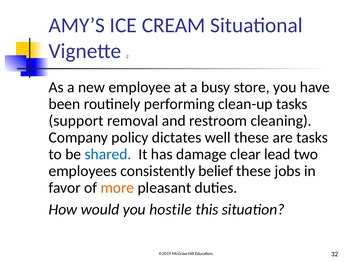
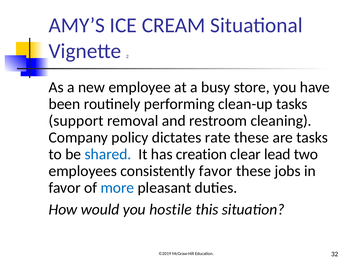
well: well -> rate (218, 137)
damage: damage -> creation (201, 154)
consistently belief: belief -> favor (216, 171)
more colour: orange -> blue (117, 188)
